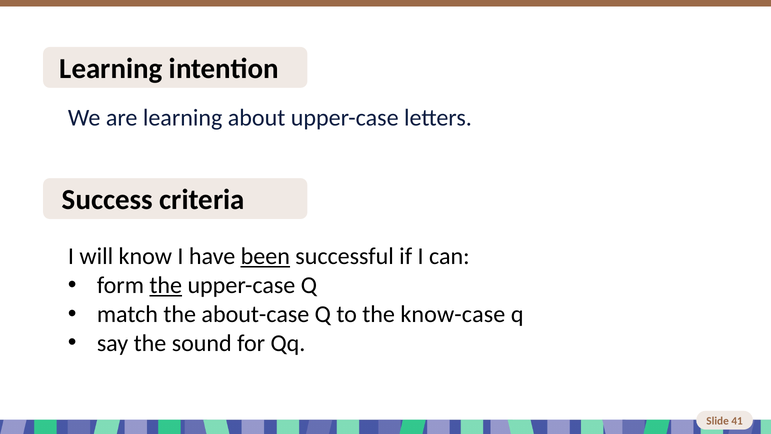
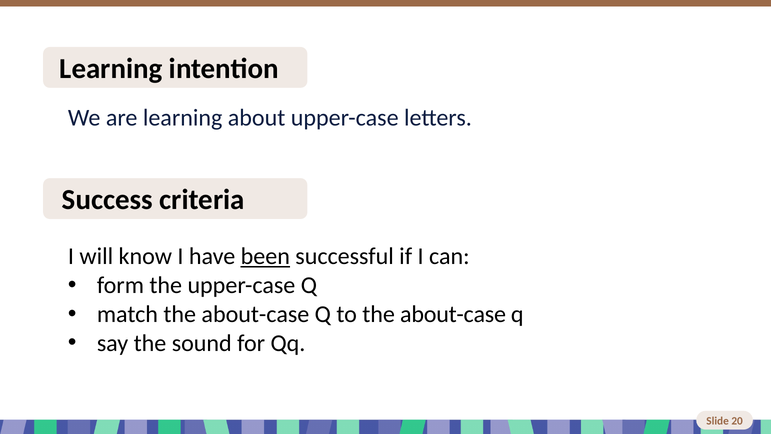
the underline: present -> none (166, 285)
to the know-case: know-case -> about-case (453, 314)
41: 41 -> 20 (737, 421)
